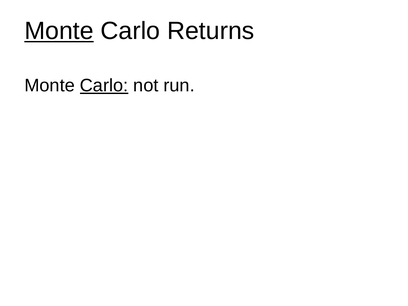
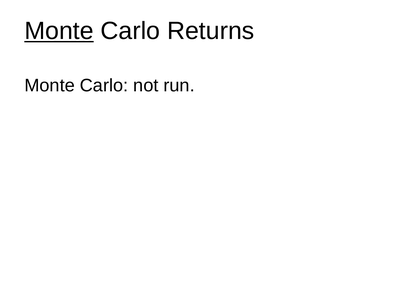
Carlo underline: present -> none (104, 86)
